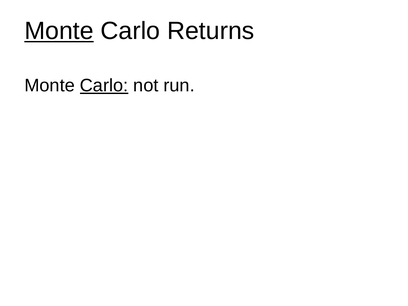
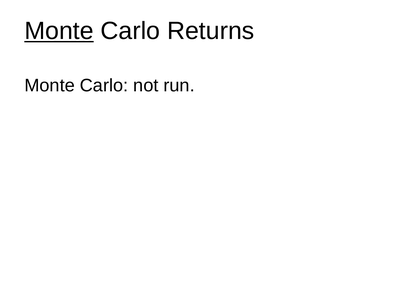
Carlo underline: present -> none (104, 86)
